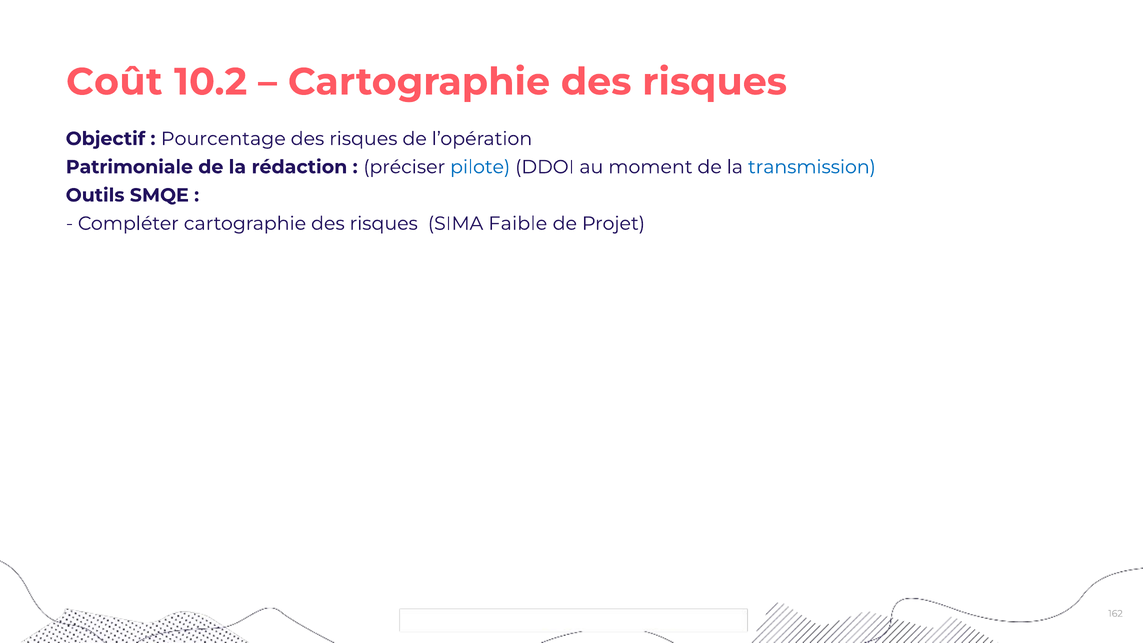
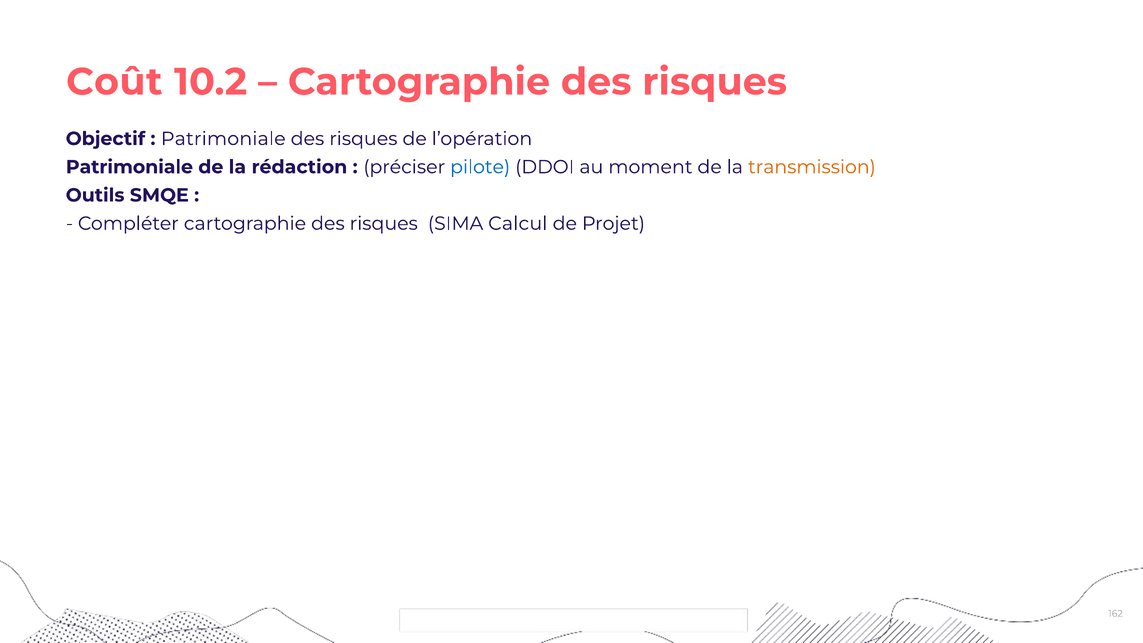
Pourcentage: Pourcentage -> Patrimoniale (223, 139)
transmission colour: blue -> orange (812, 167)
Faible: Faible -> Calcul (518, 223)
